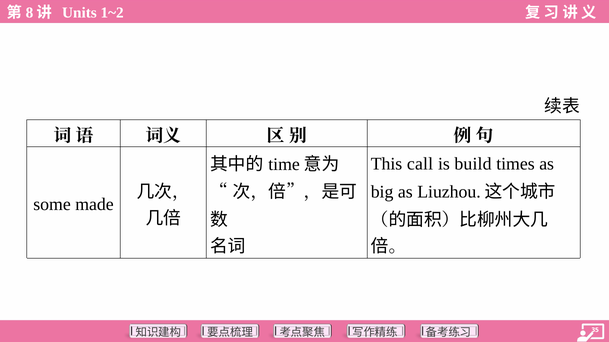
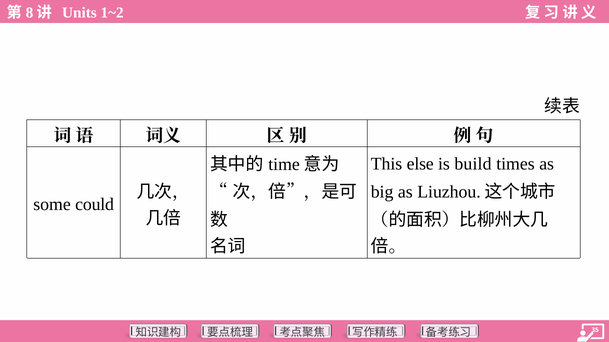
call: call -> else (420, 164)
made: made -> could (95, 205)
